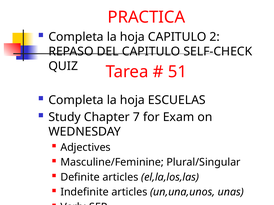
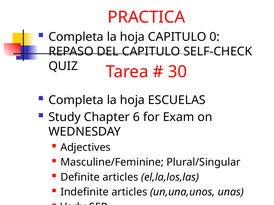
2: 2 -> 0 (215, 37)
51: 51 -> 30 (178, 72)
7: 7 -> 6 (136, 117)
